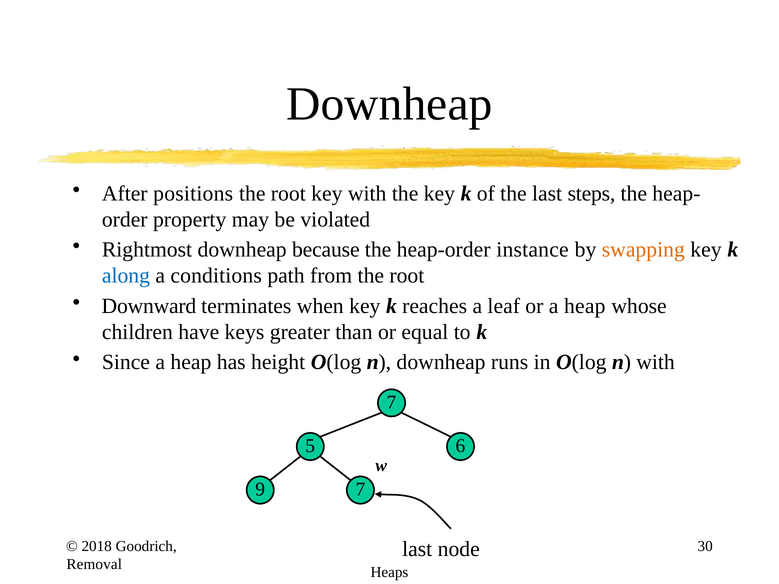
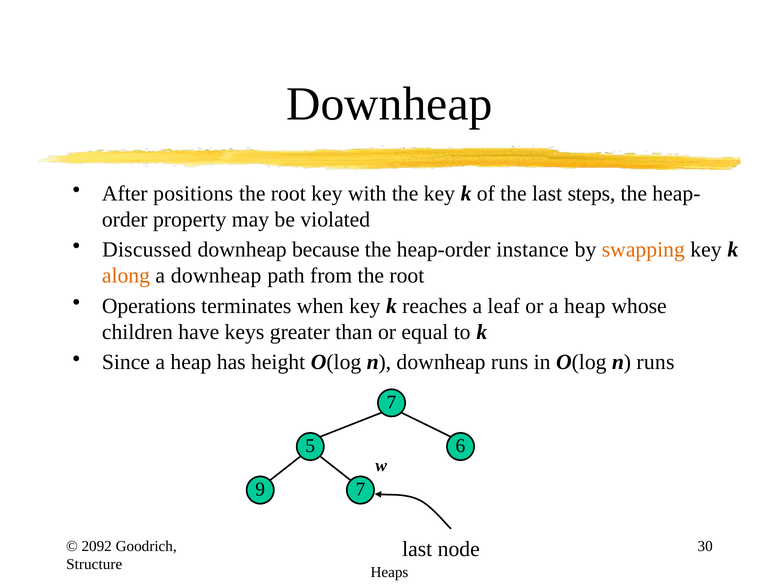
Rightmost: Rightmost -> Discussed (147, 250)
along colour: blue -> orange (126, 276)
a conditions: conditions -> downheap (216, 276)
Downward: Downward -> Operations (149, 306)
n with: with -> runs (655, 363)
2018: 2018 -> 2092 (97, 546)
Removal: Removal -> Structure (94, 565)
